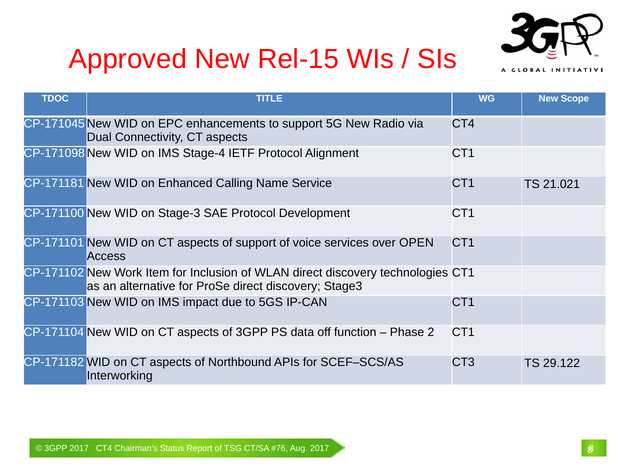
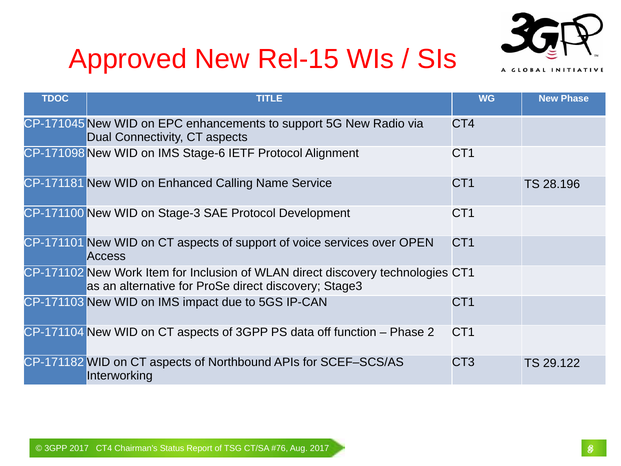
New Scope: Scope -> Phase (575, 98)
Stage-4: Stage-4 -> Stage-6 (204, 153)
21.021: 21.021 -> 28.196 (562, 184)
